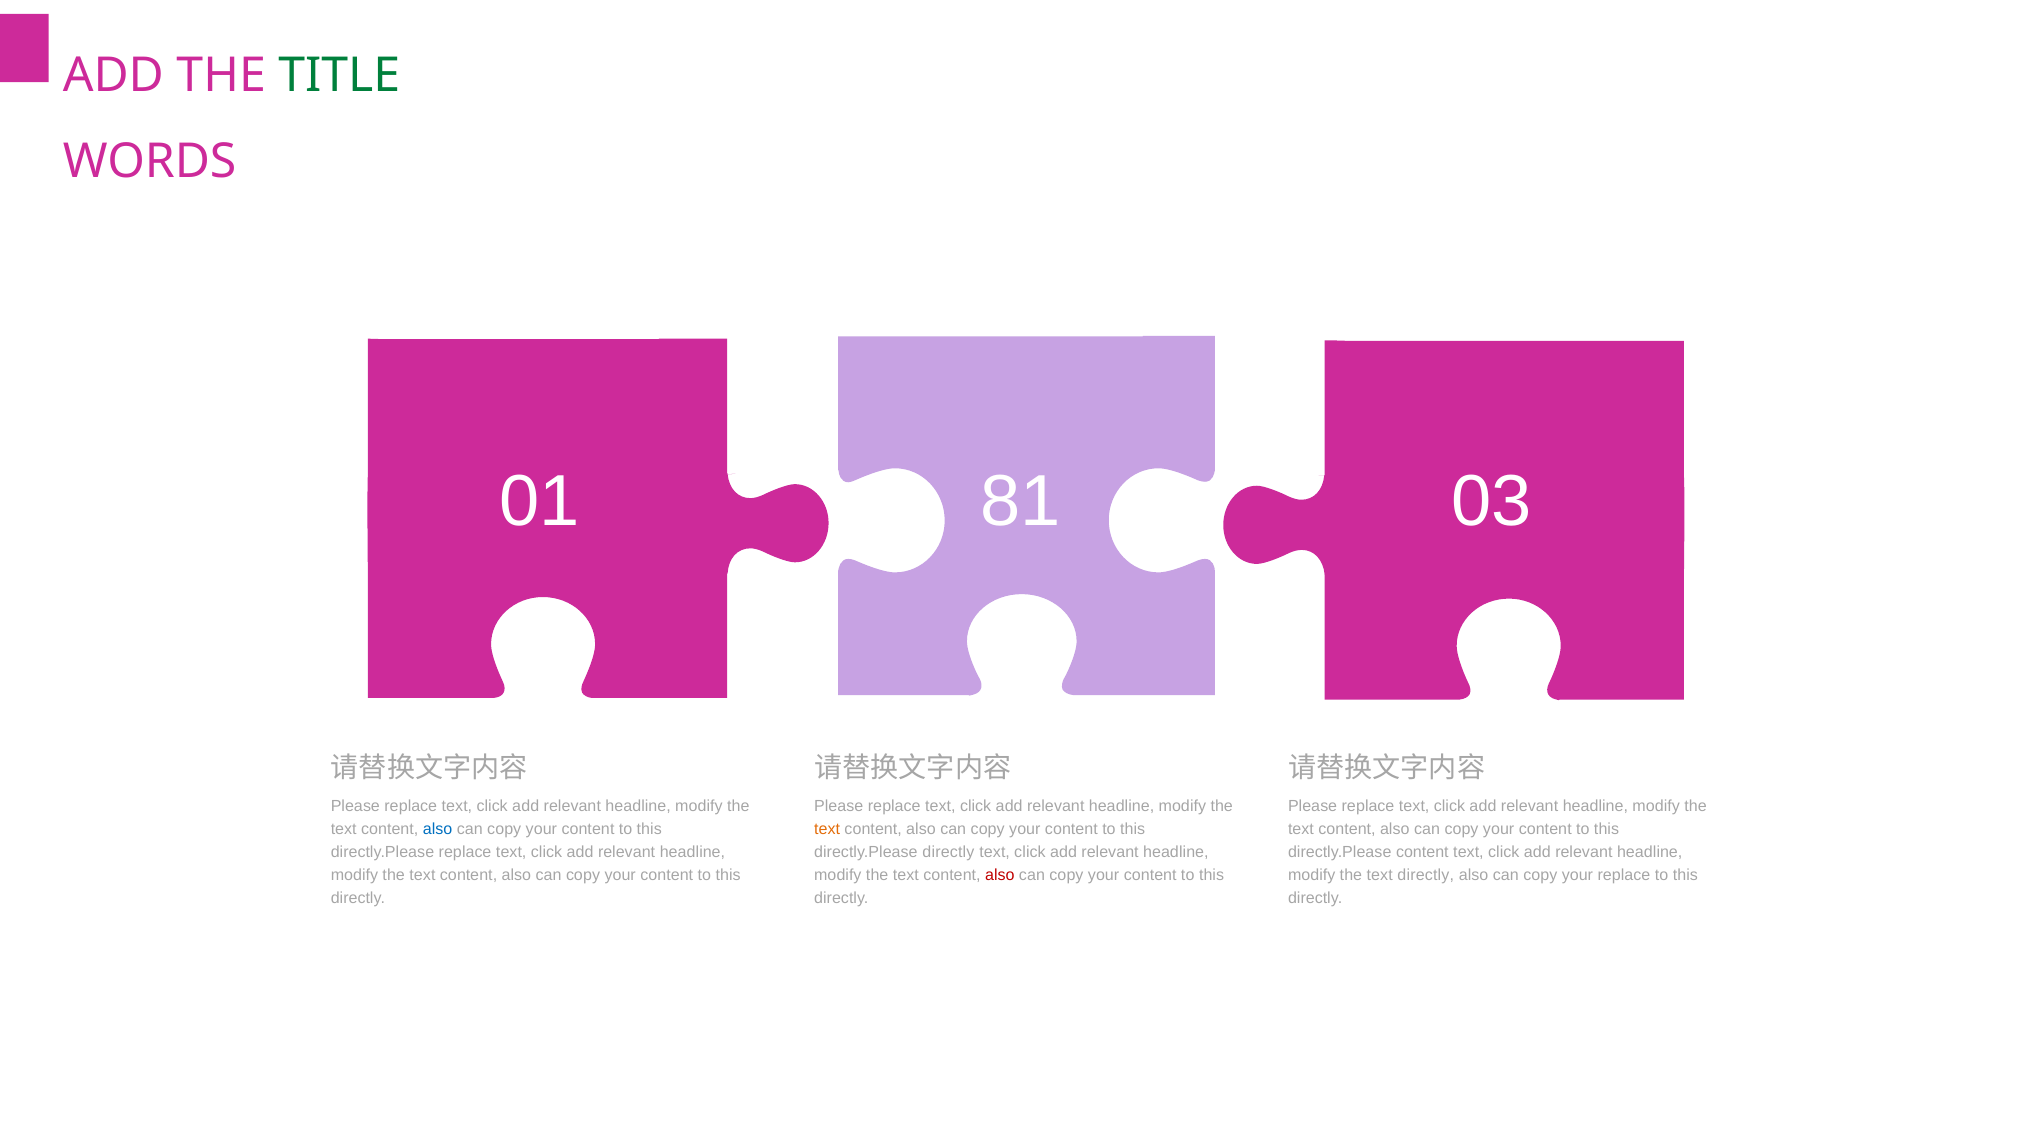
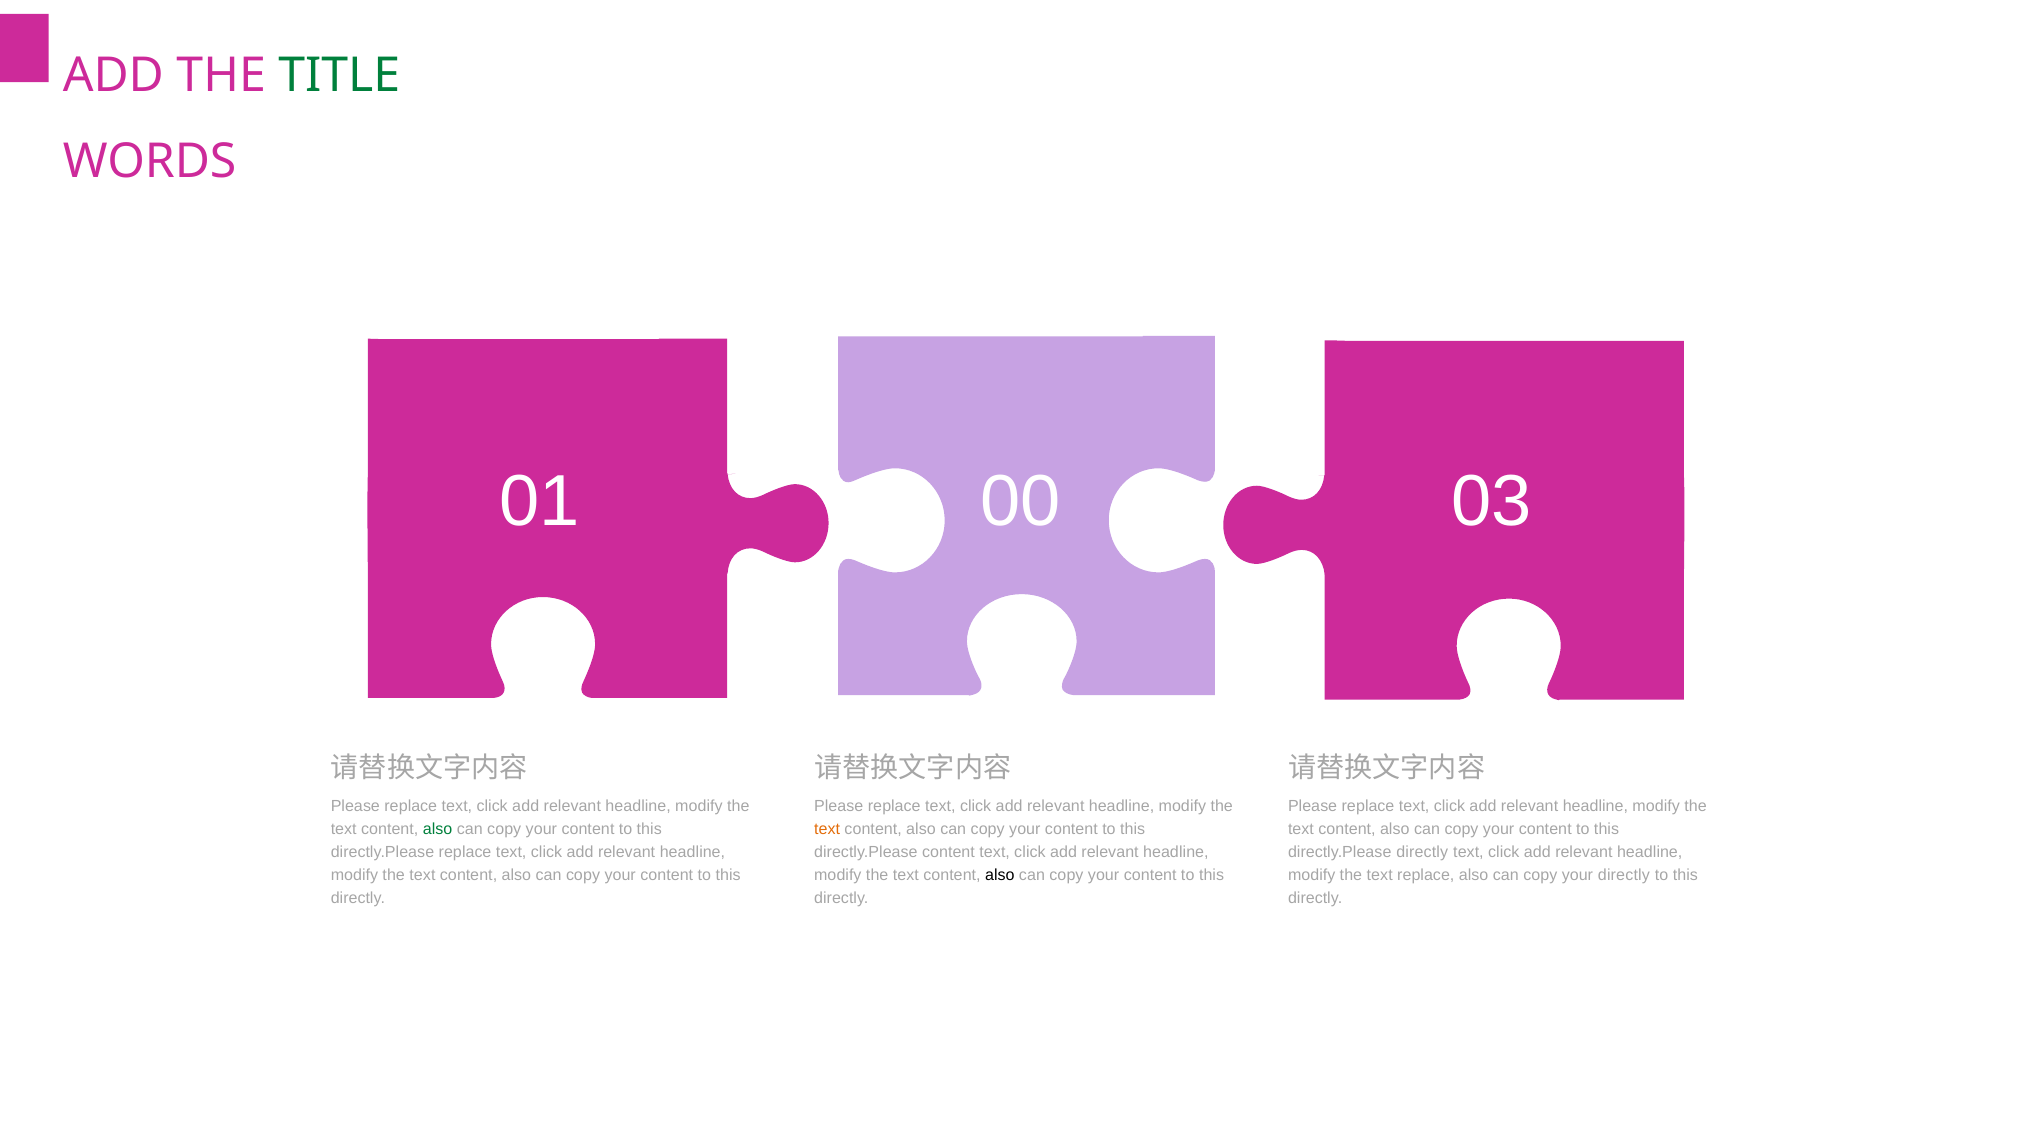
81: 81 -> 00 (1021, 502)
also colour: blue -> green (438, 829)
directly.Please directly: directly -> content (949, 852)
directly.Please content: content -> directly (1422, 852)
also colour: red -> black (1000, 875)
text directly: directly -> replace (1426, 875)
your replace: replace -> directly (1624, 875)
